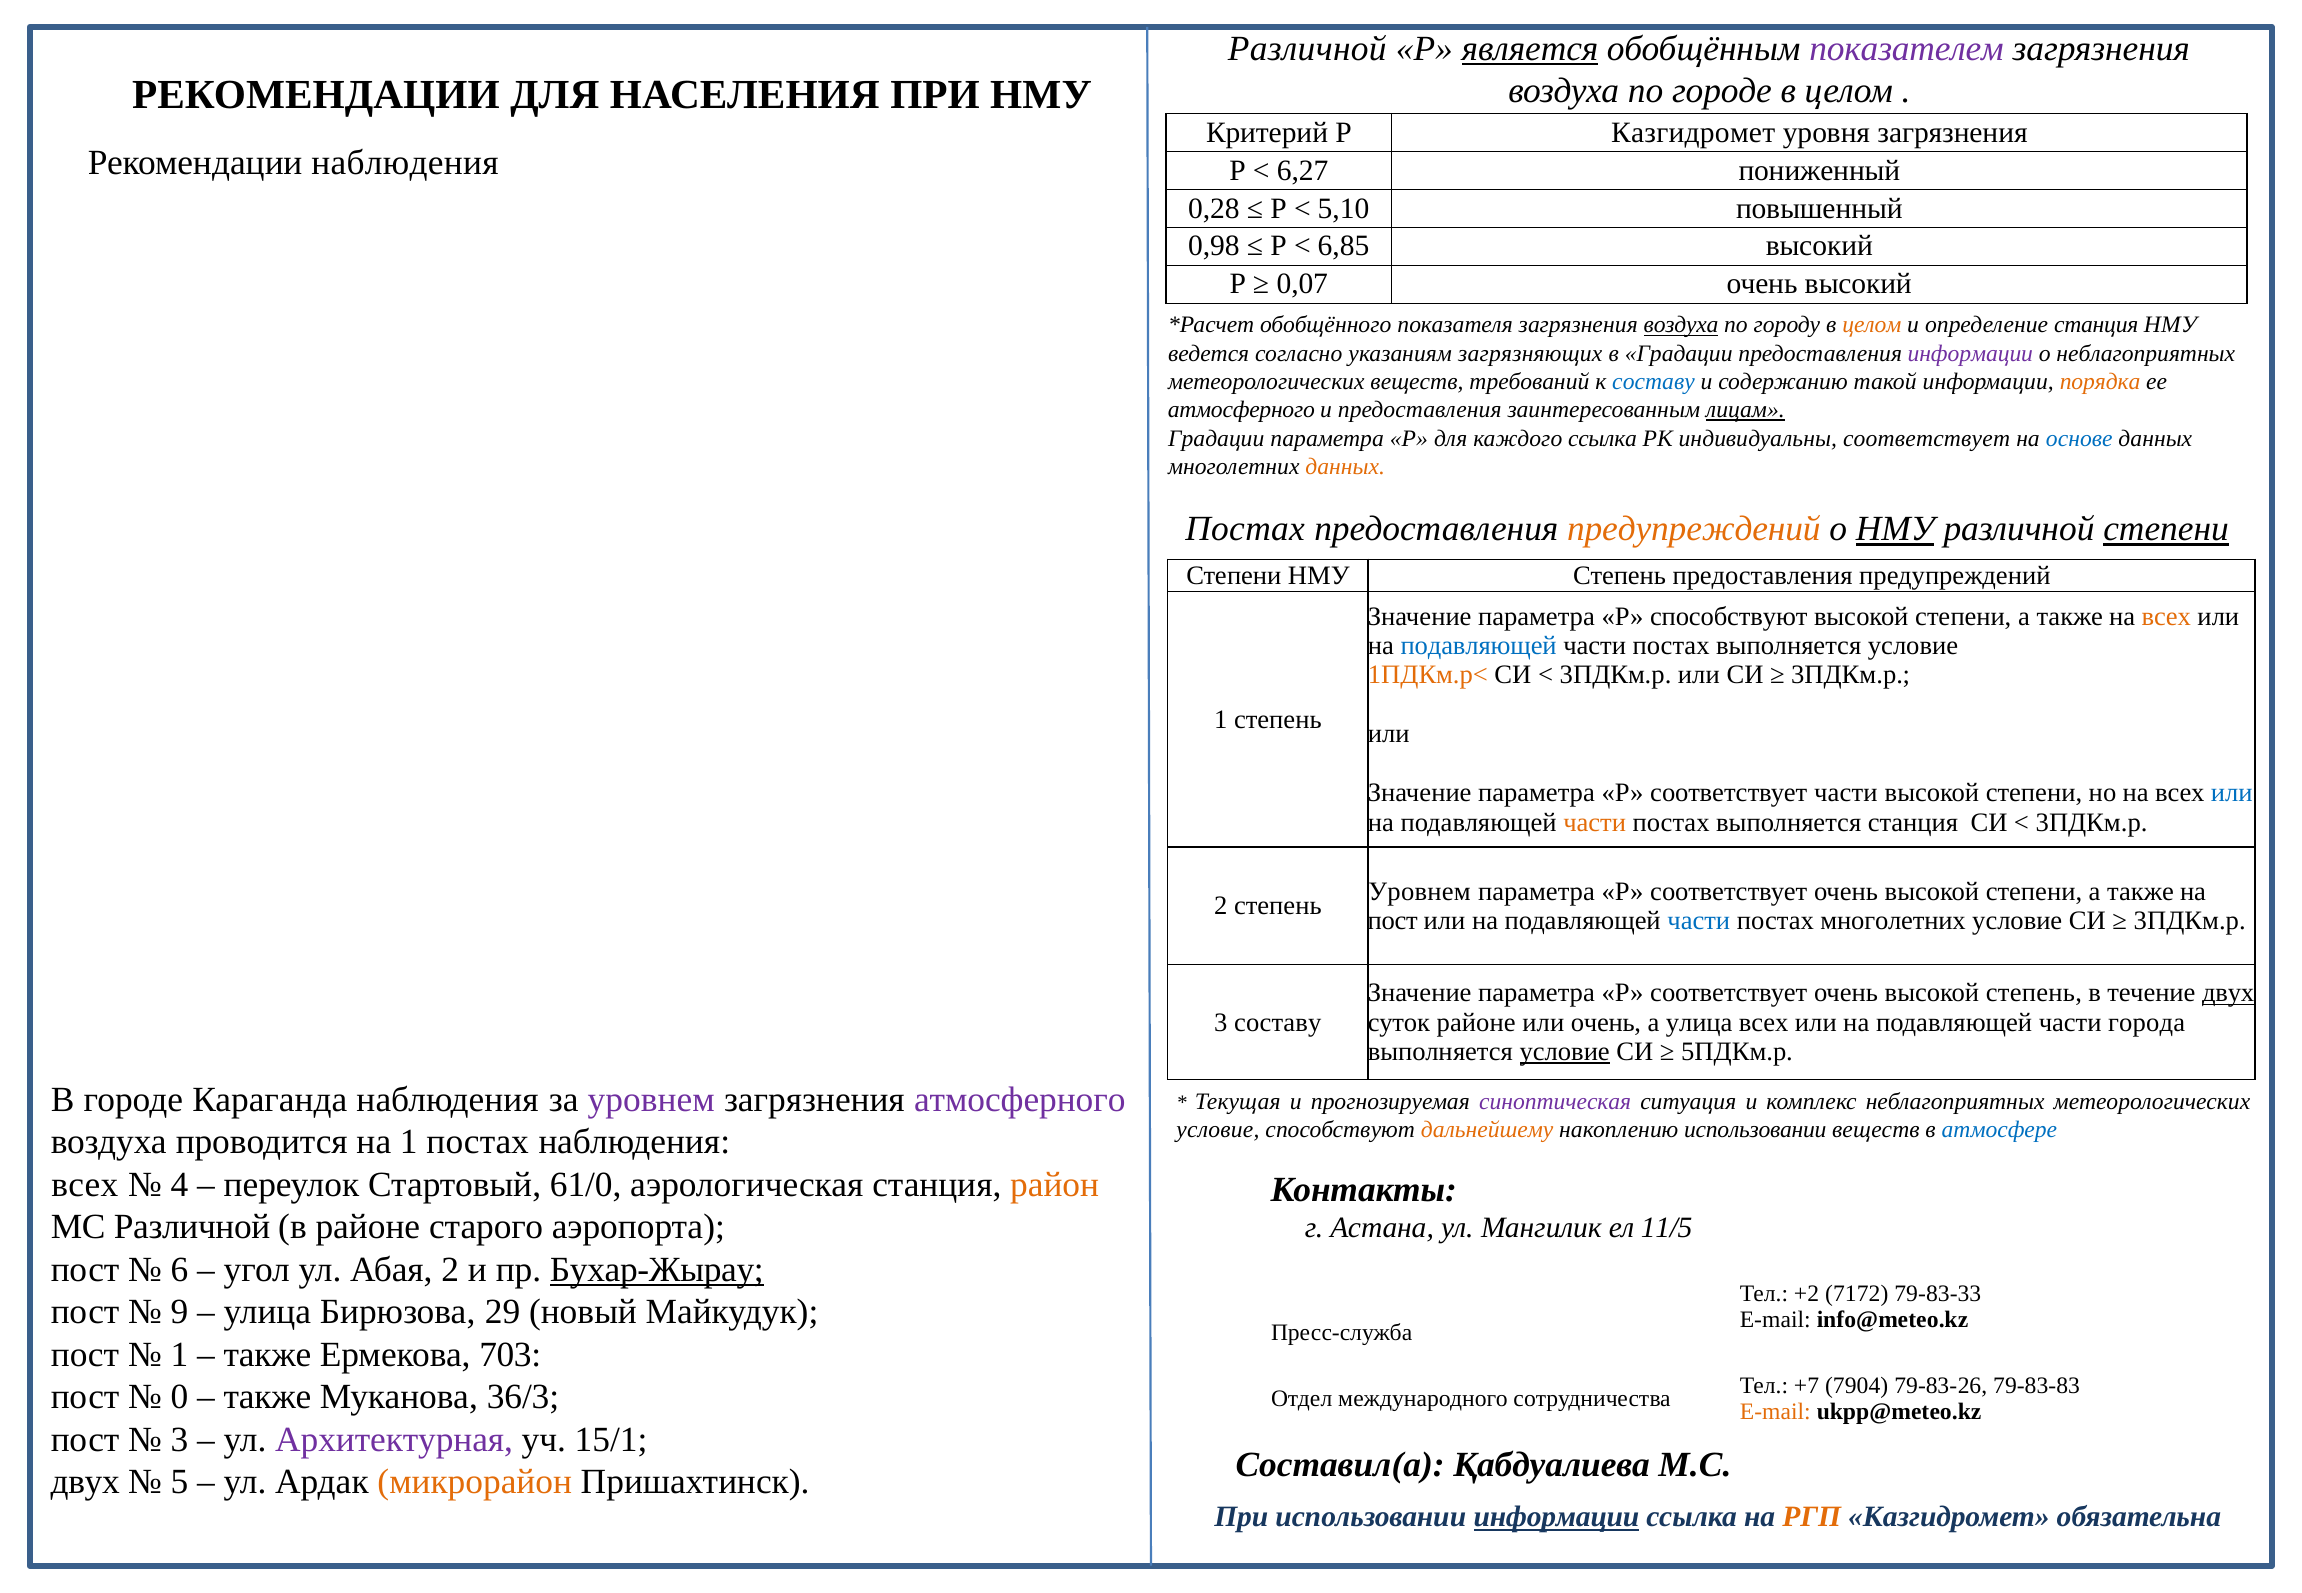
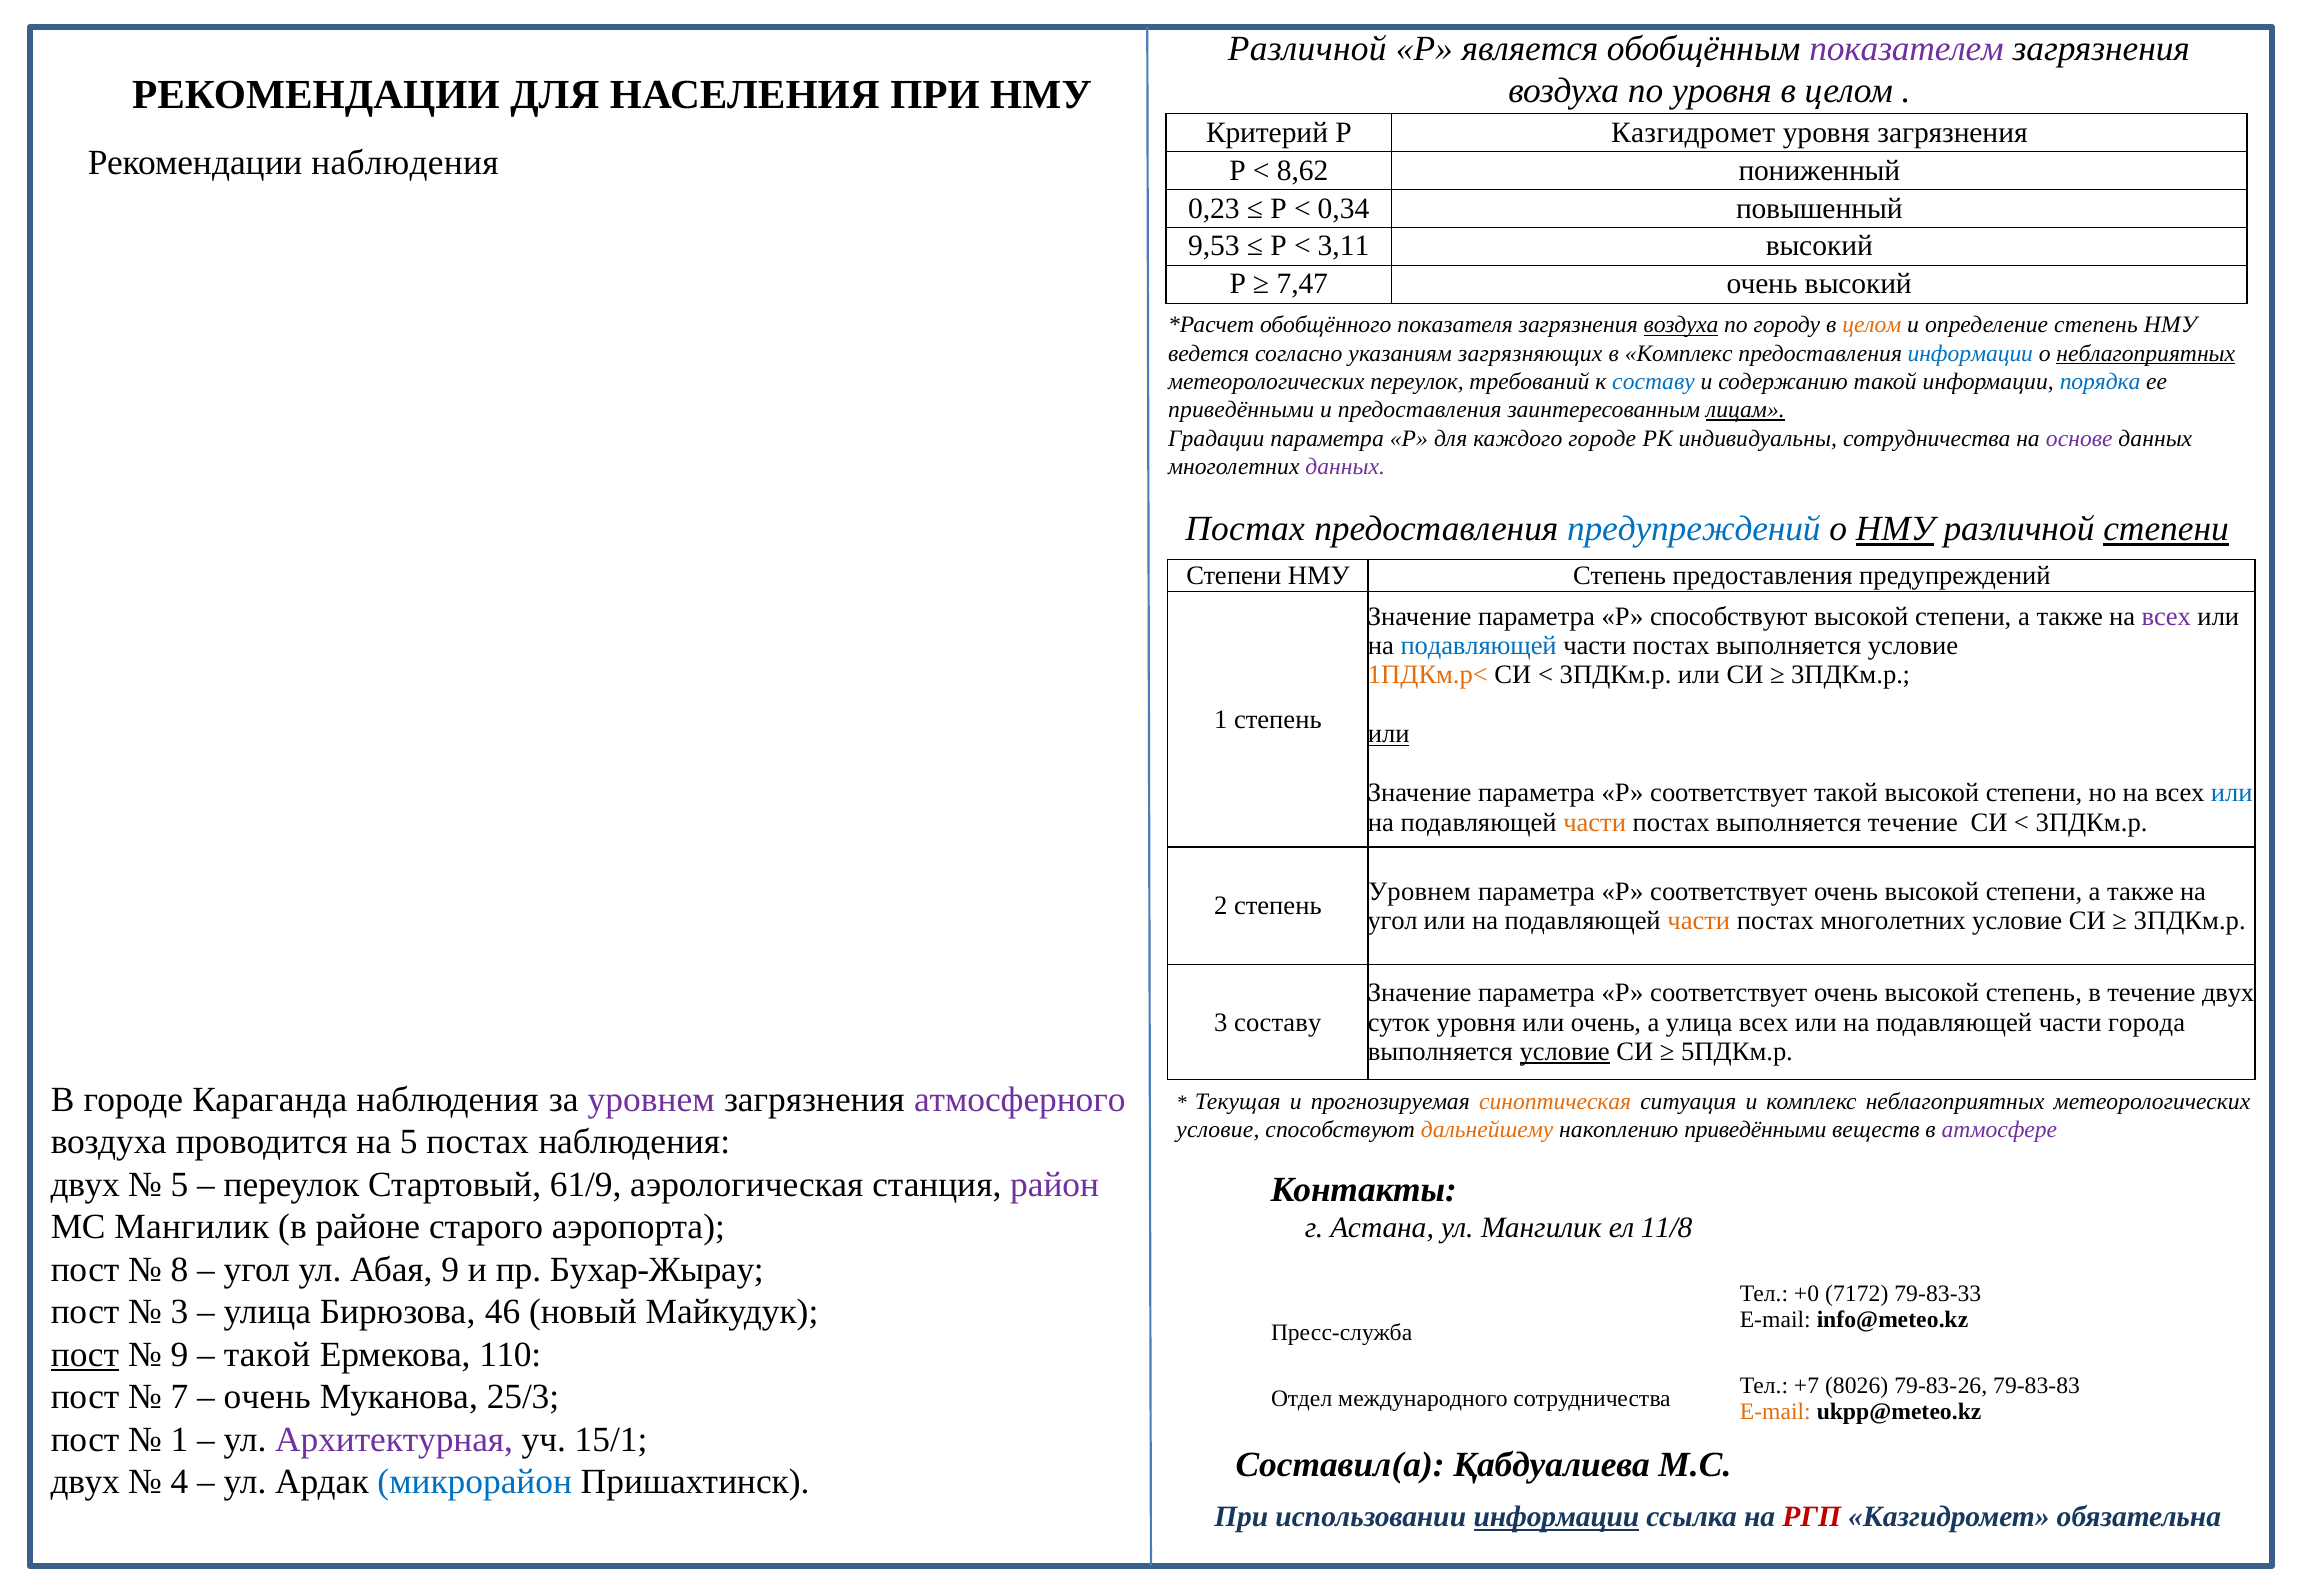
является underline: present -> none (1530, 49)
по городе: городе -> уровня (1722, 91)
6,27: 6,27 -> 8,62 (1303, 170)
0,28: 0,28 -> 0,23 (1214, 208)
5,10: 5,10 -> 0,34 (1343, 208)
0,98: 0,98 -> 9,53 (1214, 246)
6,85: 6,85 -> 3,11 (1343, 246)
0,07: 0,07 -> 7,47 (1302, 284)
определение станция: станция -> степень (2096, 325)
в Градации: Градации -> Комплекс (1679, 354)
информации colour: purple -> blue (1970, 354)
неблагоприятных underline: none -> present (2146, 354)
метеорологических веществ: веществ -> переулок (1417, 382)
порядка colour: orange -> blue (2100, 382)
атмосферного: атмосферного -> приведёнными (1241, 410)
каждого ссылка: ссылка -> городе (1602, 438)
индивидуальны соответствует: соответствует -> сотрудничества (1927, 438)
основе colour: blue -> purple (2079, 438)
данных colour: orange -> purple (1345, 467)
предупреждений colour: orange -> blue (1694, 530)
всех colour: orange -> purple (2166, 617)
или underline: none -> present (1389, 734)
соответствует части: части -> такой (1846, 793)
выполняется станция: станция -> течение (1913, 823)
пост: пост -> угол (1393, 921)
части colour: blue -> orange (1699, 921)
двух underline: present -> none (2228, 993)
суток районе: районе -> уровня (1476, 1023)
синоптическая colour: purple -> orange (1555, 1102)
накоплению использовании: использовании -> приведёнными (1755, 1130)
атмосфере colour: blue -> purple (1999, 1130)
на 1: 1 -> 5 (409, 1143)
всех: всех -> двух (85, 1185)
4: 4 -> 5 (179, 1185)
61/0: 61/0 -> 61/9 (586, 1185)
район colour: orange -> purple (1055, 1185)
МС Различной: Различной -> Мангилик (192, 1228)
11/5: 11/5 -> 11/8 (1667, 1229)
6: 6 -> 8 (179, 1270)
Абая 2: 2 -> 9 (450, 1270)
Бухар-Жырау underline: present -> none (657, 1270)
+2: +2 -> +0 (1807, 1294)
9: 9 -> 3 (179, 1313)
29: 29 -> 46 (503, 1313)
пост underline: none -> present (85, 1355)
1: 1 -> 9 (179, 1355)
также: также -> такой (267, 1355)
703: 703 -> 110 (510, 1355)
7904: 7904 -> 8026 (1857, 1386)
0: 0 -> 7 (179, 1398)
также: также -> очень (267, 1398)
36/3: 36/3 -> 25/3 (523, 1398)
3: 3 -> 1 (179, 1440)
5: 5 -> 4 (179, 1483)
микрорайон colour: orange -> blue (475, 1483)
РГП colour: orange -> red (1812, 1518)
